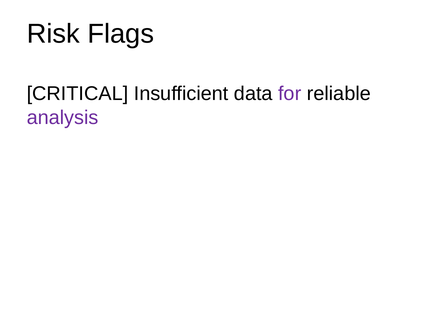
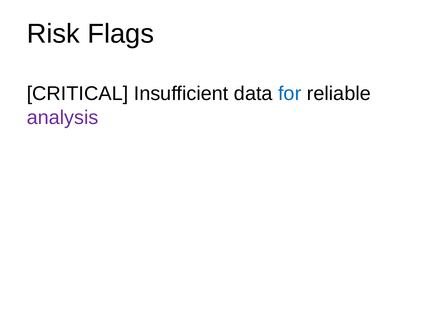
for colour: purple -> blue (290, 94)
